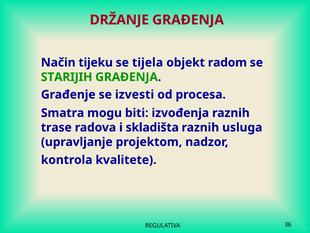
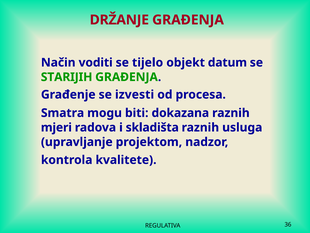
tijeku: tijeku -> voditi (96, 62)
tijela: tijela -> tijelo (148, 62)
radom: radom -> datum (227, 62)
izvođenja: izvođenja -> dokazana (180, 113)
trase: trase -> mjeri (56, 127)
